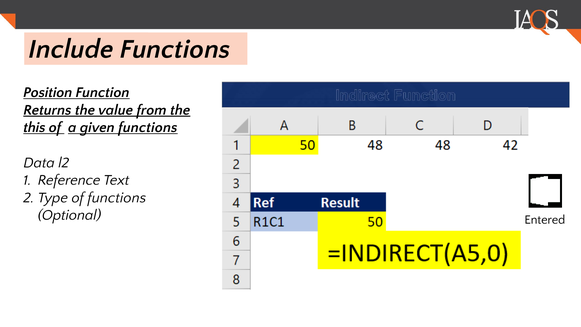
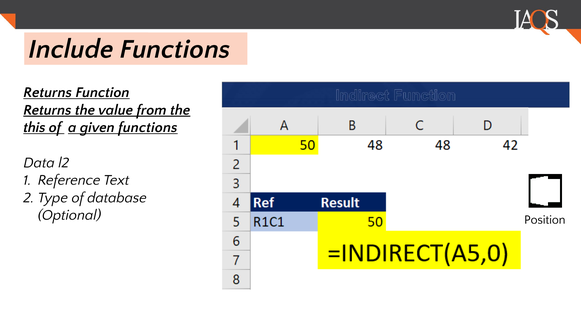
Position: Position -> Returns (48, 92)
of functions: functions -> database (117, 198)
Entered: Entered -> Position (545, 220)
